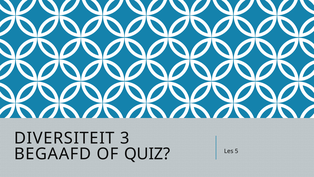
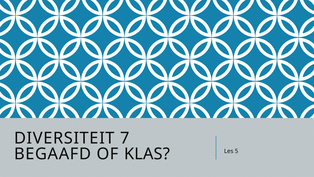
3: 3 -> 7 (125, 138)
QUIZ: QUIZ -> KLAS (147, 154)
